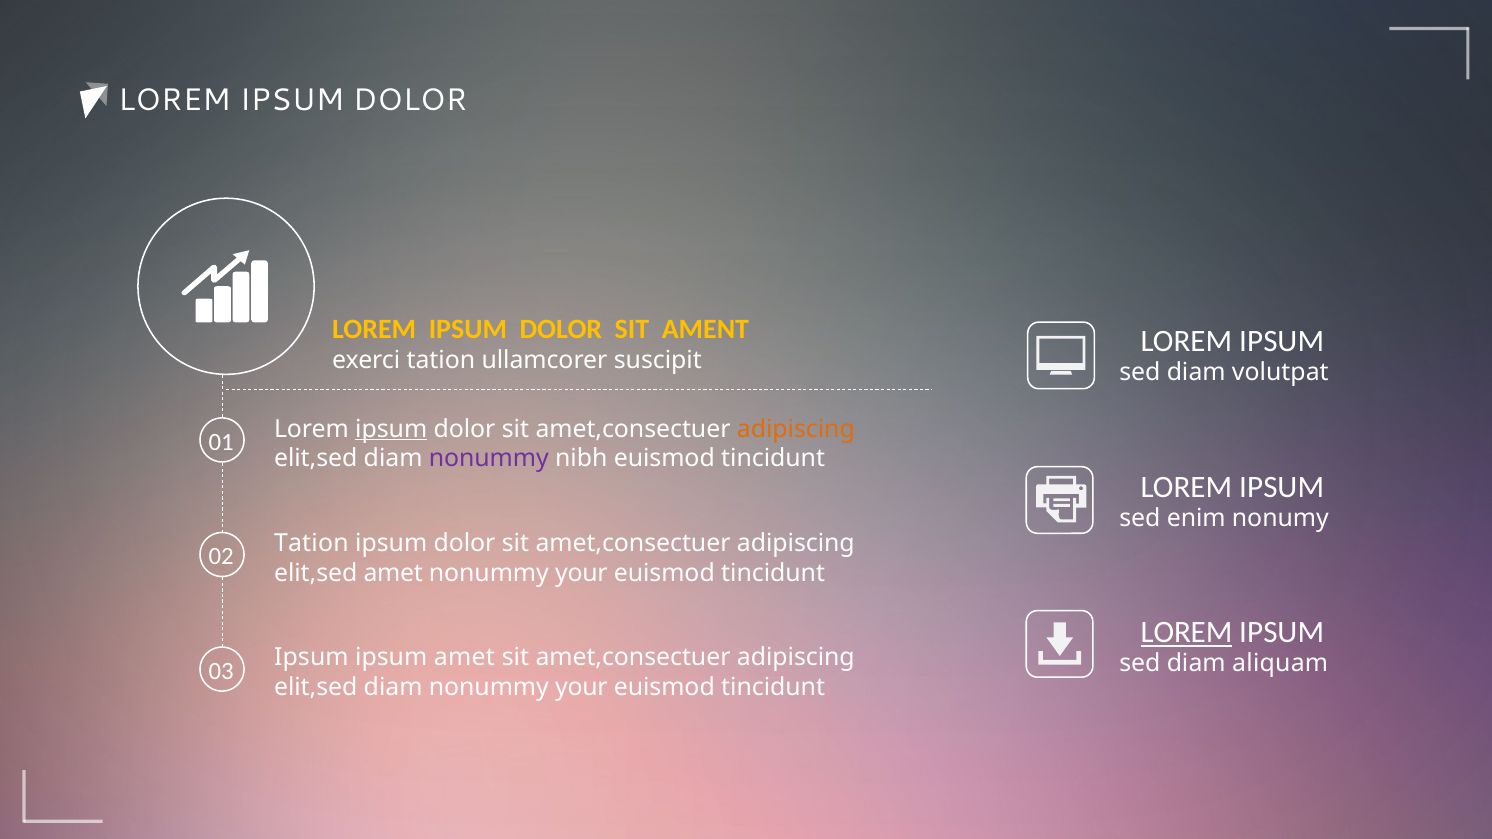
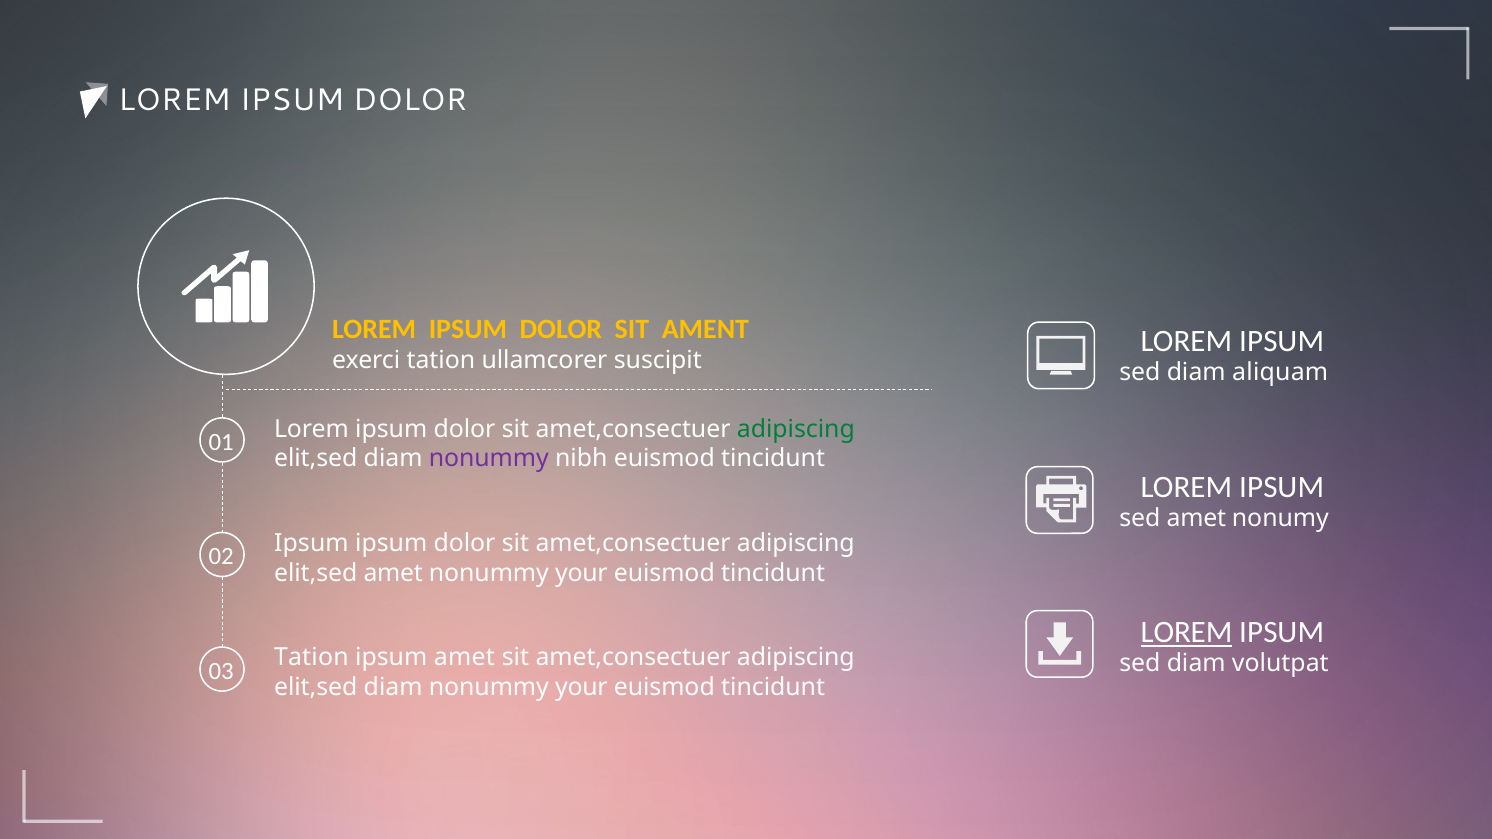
volutpat: volutpat -> aliquam (1280, 373)
ipsum underline: present -> none (391, 429)
adipiscing colour: orange -> green (796, 429)
sed enim: enim -> amet (1196, 518)
Tation: Tation -> Ipsum (311, 543)
Ipsum: Ipsum -> Tation (311, 657)
aliquam: aliquam -> volutpat (1280, 663)
